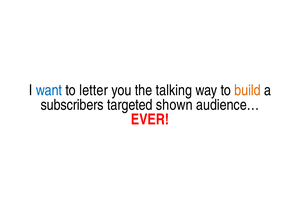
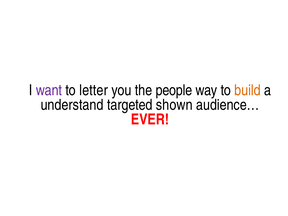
want colour: blue -> purple (49, 90)
talking: talking -> people (174, 90)
subscribers: subscribers -> understand (72, 105)
